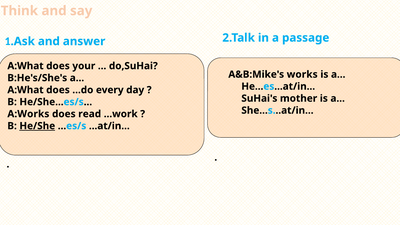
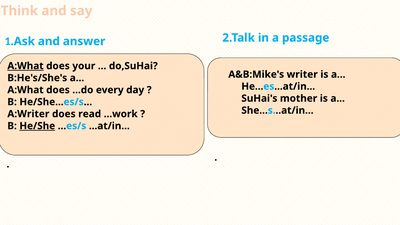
A:What underline: none -> present (25, 66)
works: works -> writer (302, 74)
A:Works: A:Works -> A:Writer (28, 114)
